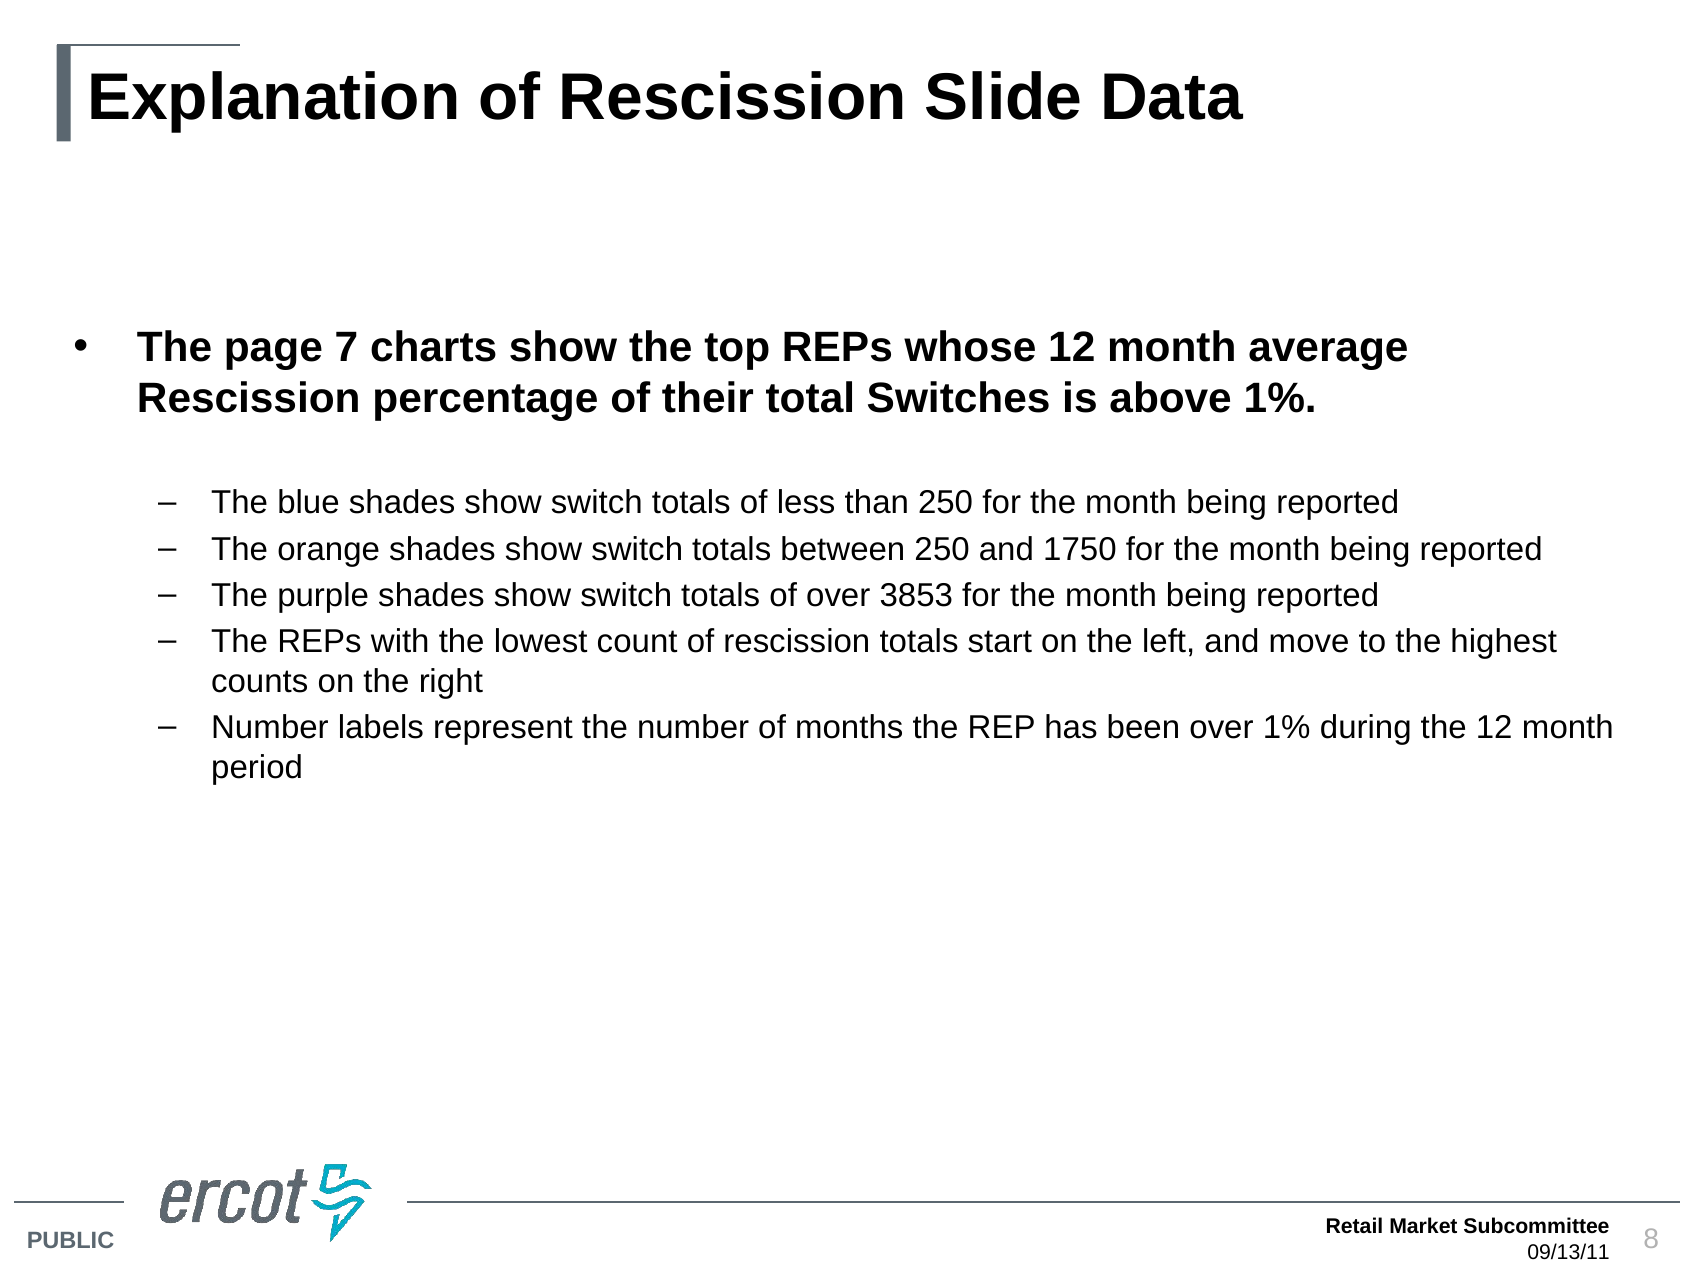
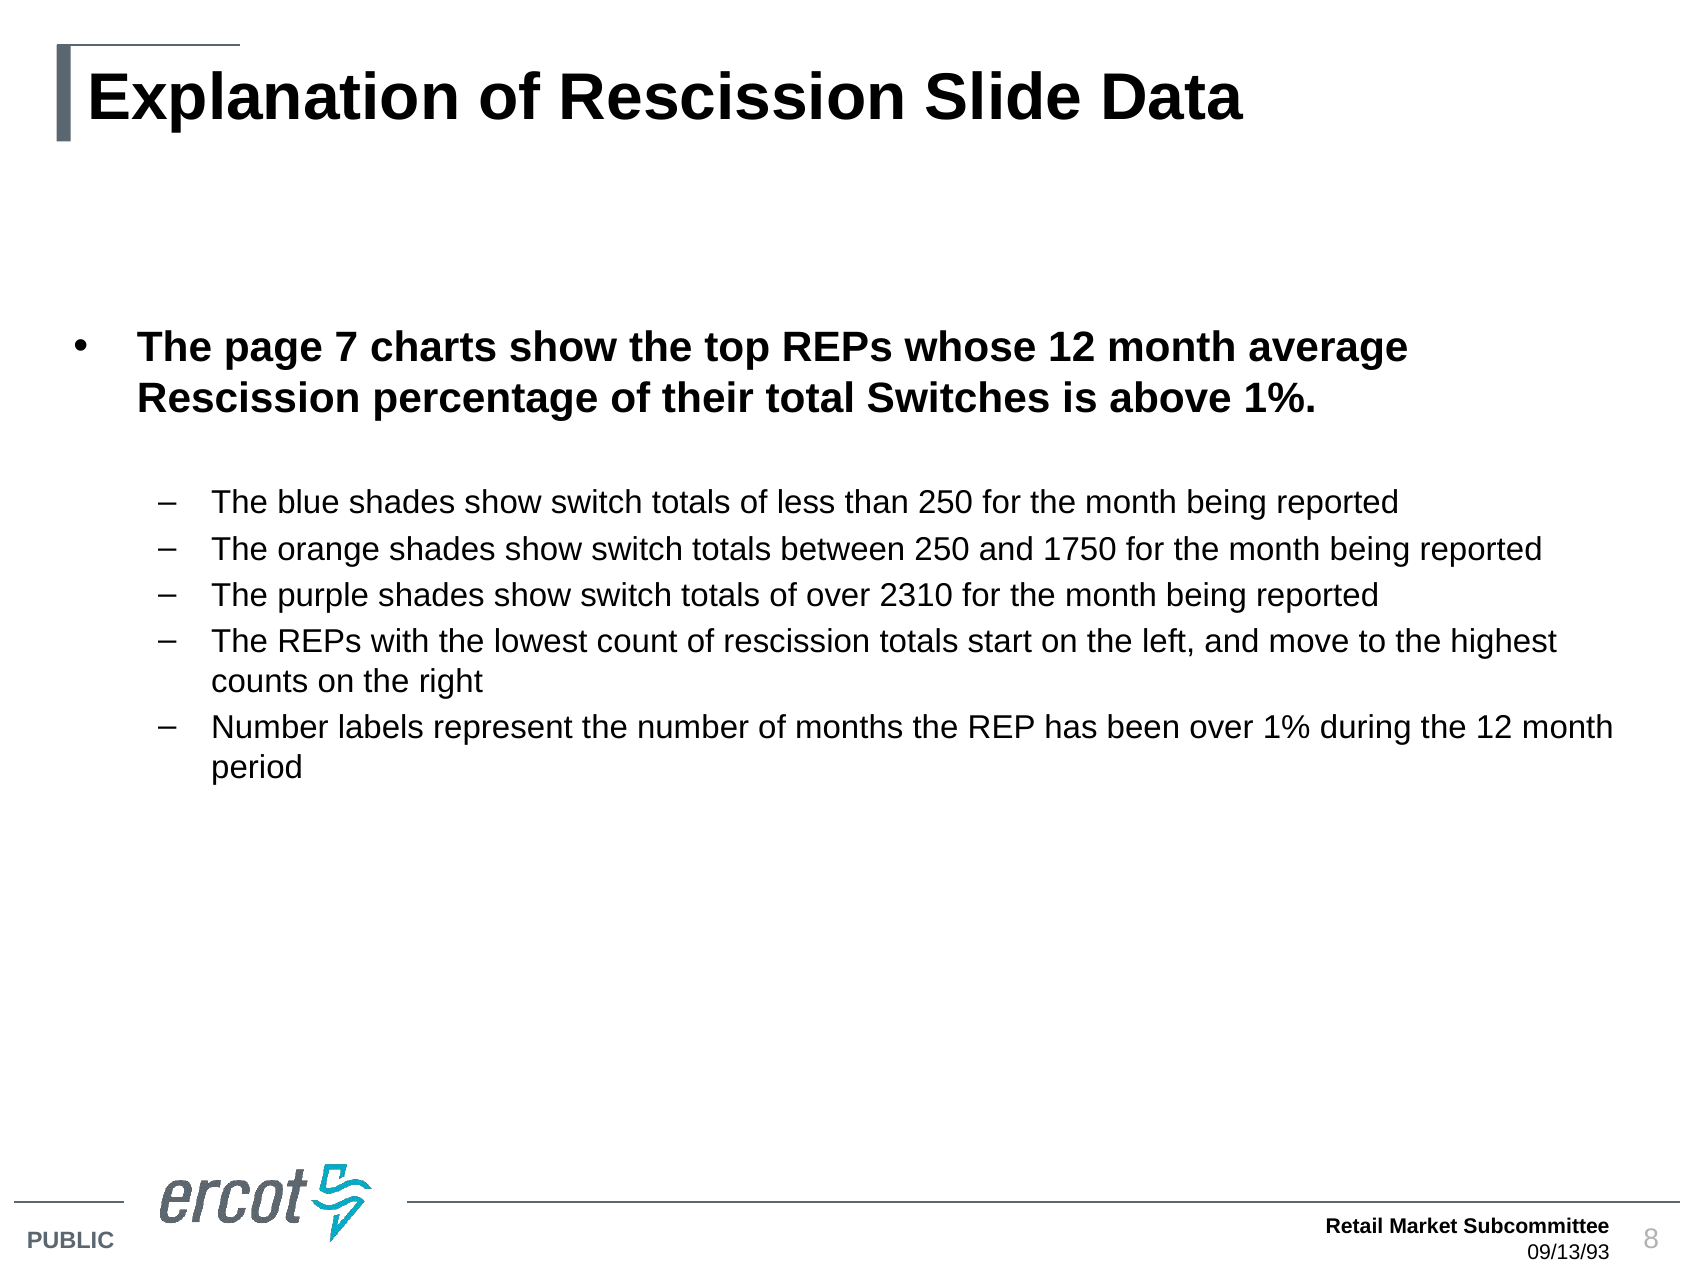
3853: 3853 -> 2310 (916, 595)
09/13/11: 09/13/11 -> 09/13/93 (1569, 1252)
